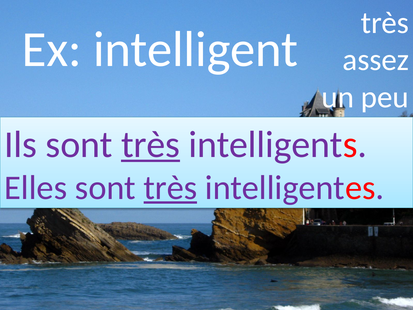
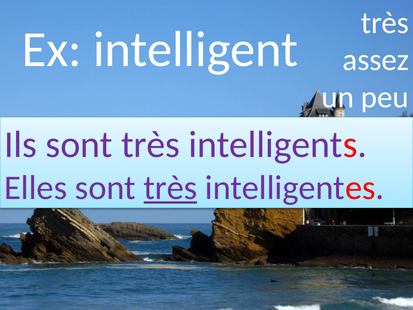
très underline: present -> none (151, 144)
